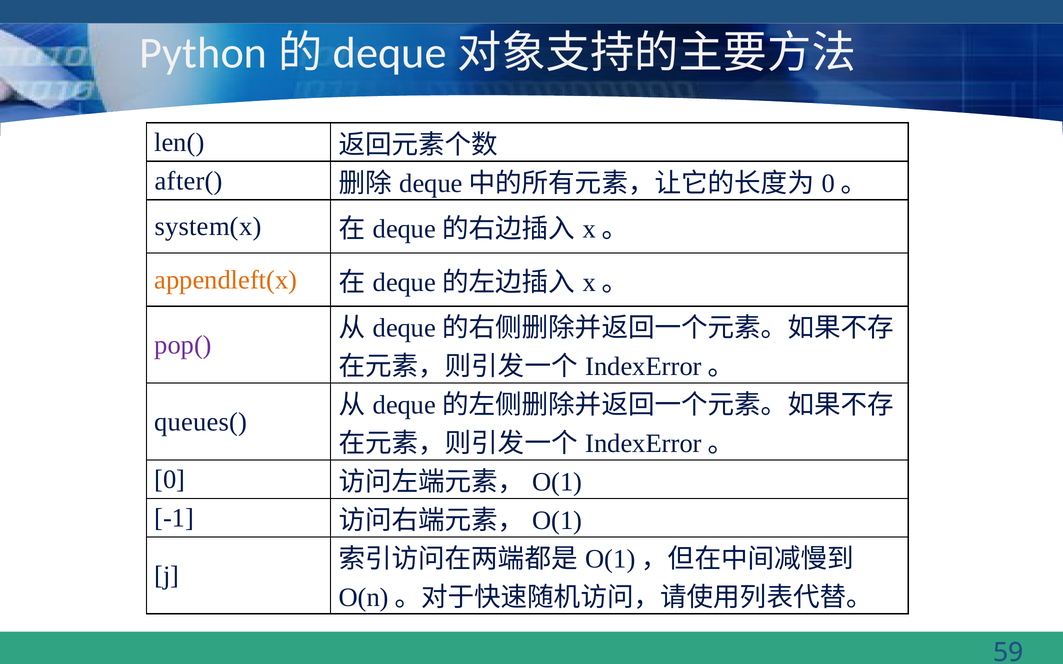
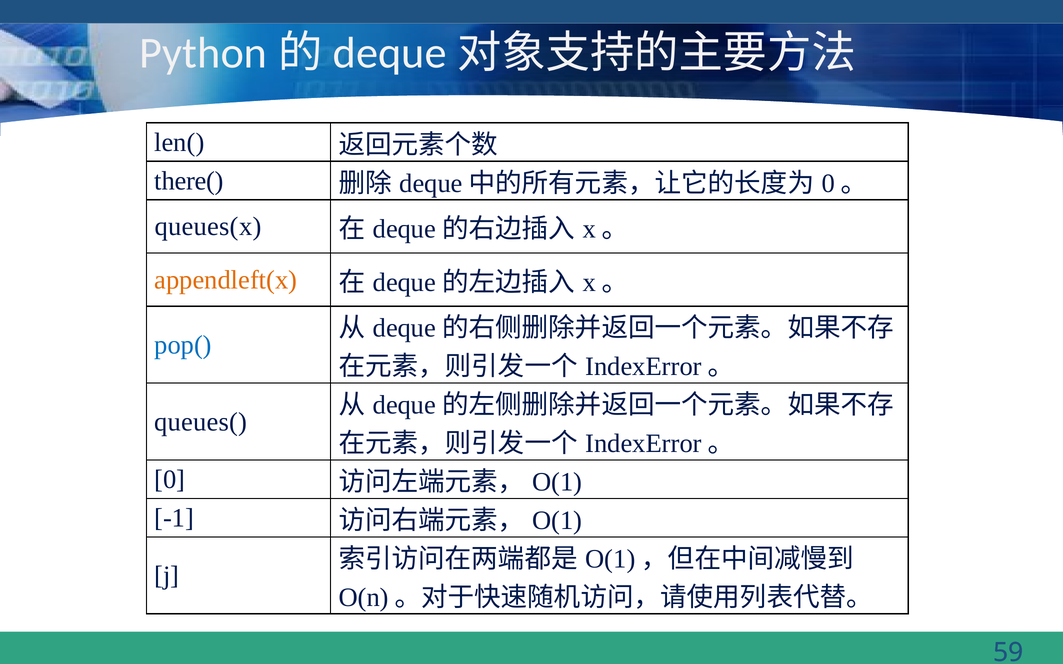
after(: after( -> there( (189, 181)
system(x: system(x -> queues(x (208, 227)
pop( colour: purple -> blue (183, 345)
